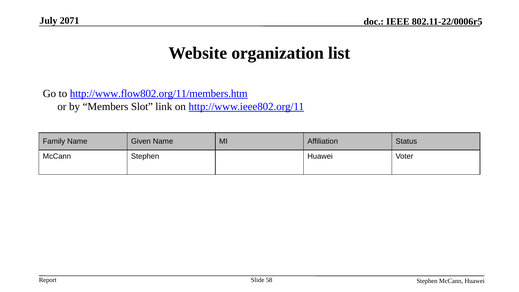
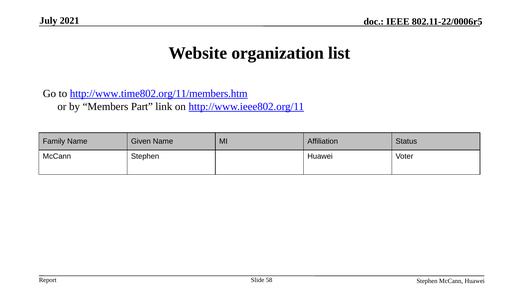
2071: 2071 -> 2021 (69, 21)
http://www.flow802.org/11/members.htm: http://www.flow802.org/11/members.htm -> http://www.time802.org/11/members.htm (159, 94)
Slot: Slot -> Part (142, 107)
